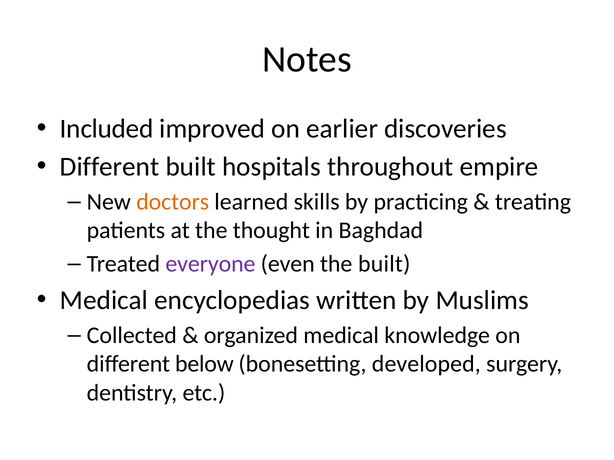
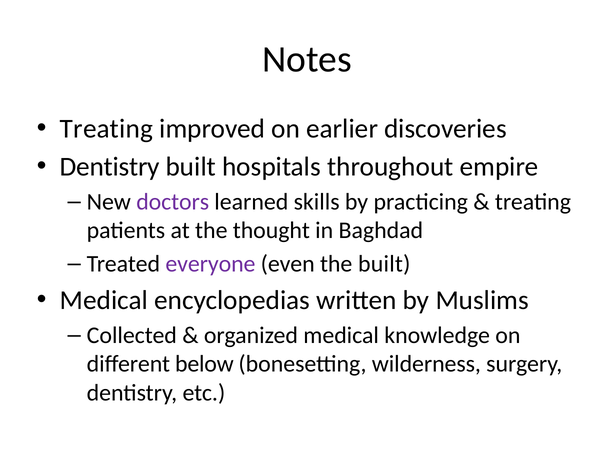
Included: Included -> Treating (106, 129)
Different: Different -> Dentistry (110, 167)
doctors colour: orange -> purple (173, 202)
developed: developed -> wilderness (426, 364)
